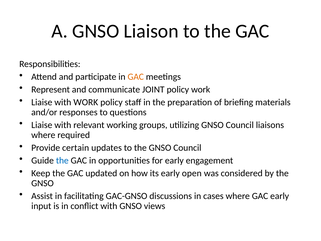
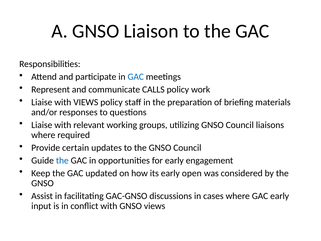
GAC colour: orange -> blue (136, 77)
JOINT: JOINT -> CALLS (153, 89)
with WORK: WORK -> VIEWS (86, 102)
